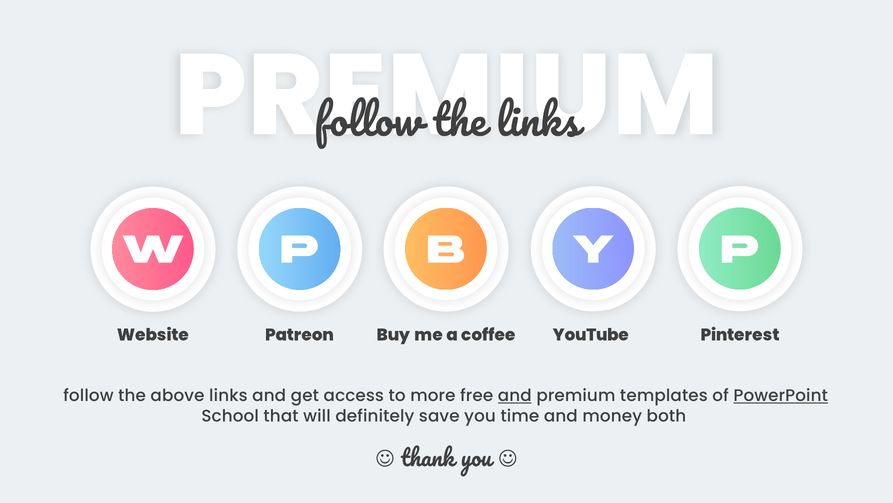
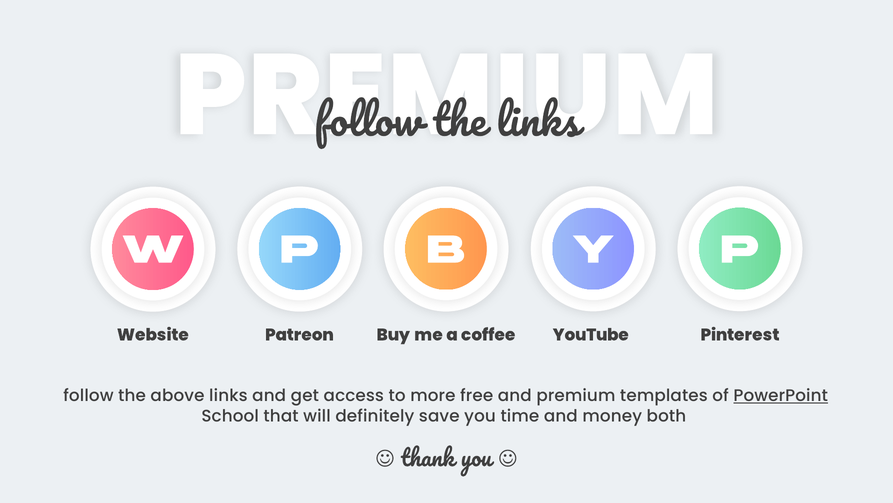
and underline: present -> none (515, 395)
